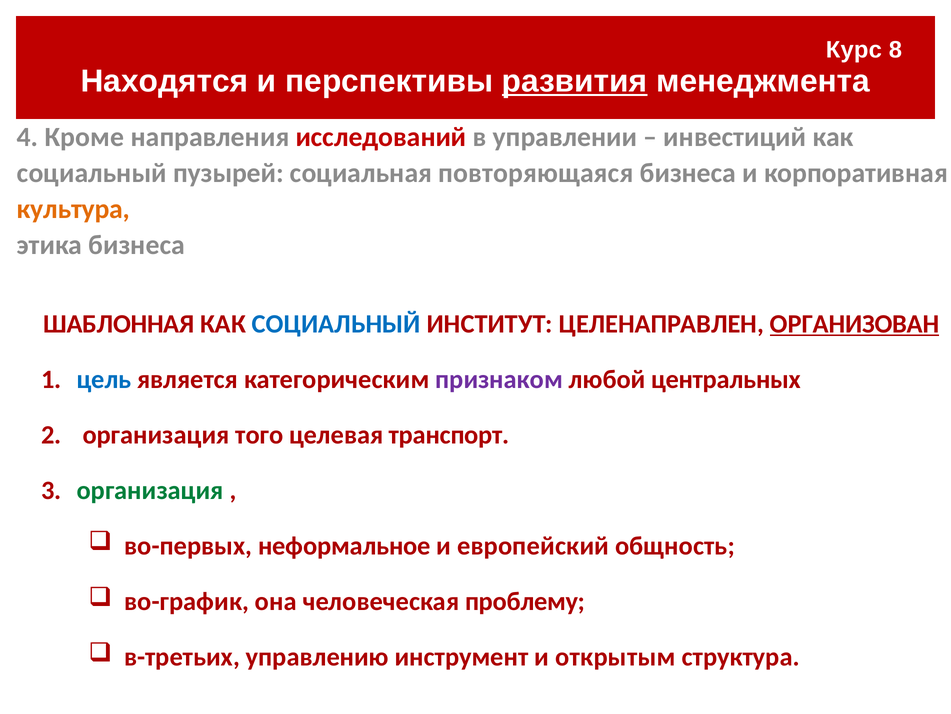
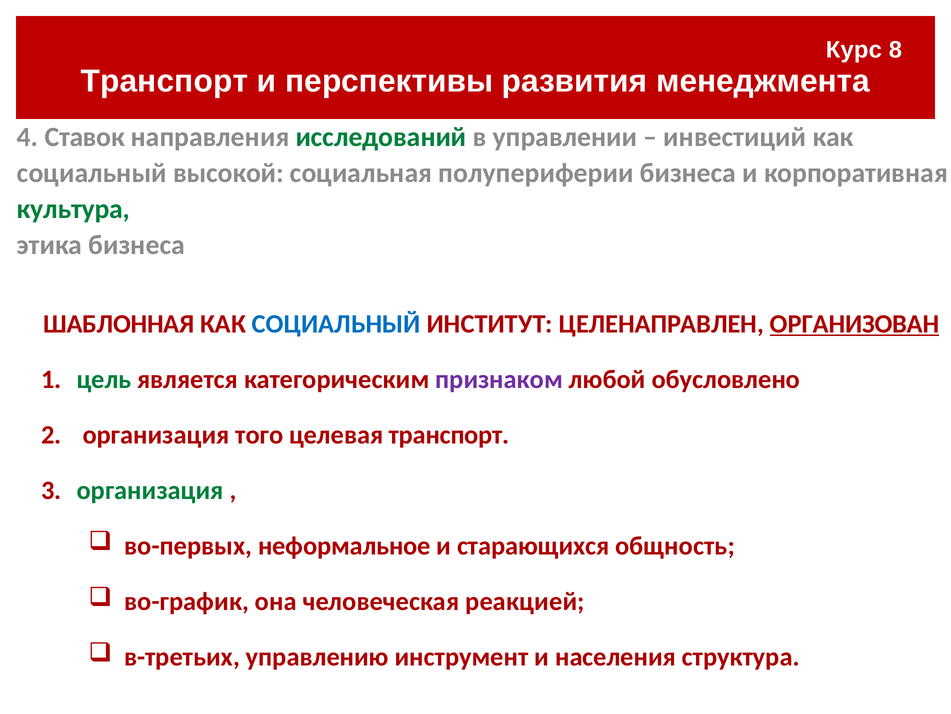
Находятся: Находятся -> Транспорт (164, 81)
развития underline: present -> none (575, 81)
Кроме: Кроме -> Ставок (85, 137)
исследований colour: red -> green (381, 137)
пузырей: пузырей -> высокой (228, 173)
повторяющаяся: повторяющаяся -> полупериферии (536, 173)
культура colour: orange -> green (73, 209)
цель colour: blue -> green (104, 379)
центральных: центральных -> обусловлено (726, 379)
европейский: европейский -> старающихся (533, 545)
проблему: проблему -> реакцией (525, 601)
открытым: открытым -> населения (615, 656)
